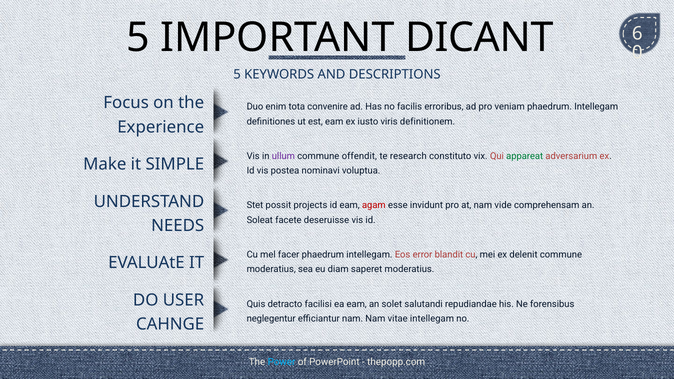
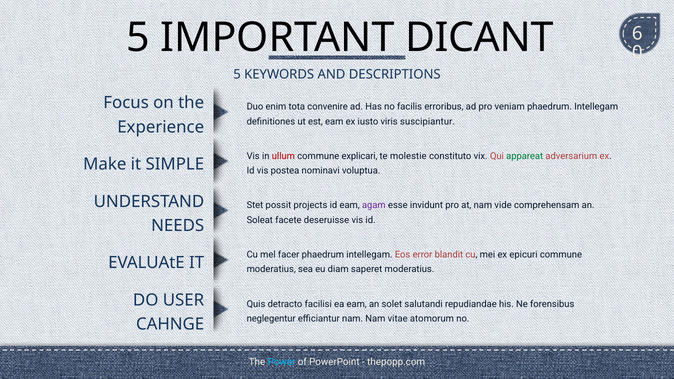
definitionem: definitionem -> suscipiantur (428, 121)
ullum colour: purple -> red (283, 156)
offendit: offendit -> explicari (359, 156)
research: research -> molestie (408, 156)
agam colour: red -> purple (374, 205)
delenit: delenit -> epicuri (524, 255)
vitae intellegam: intellegam -> atomorum (432, 319)
